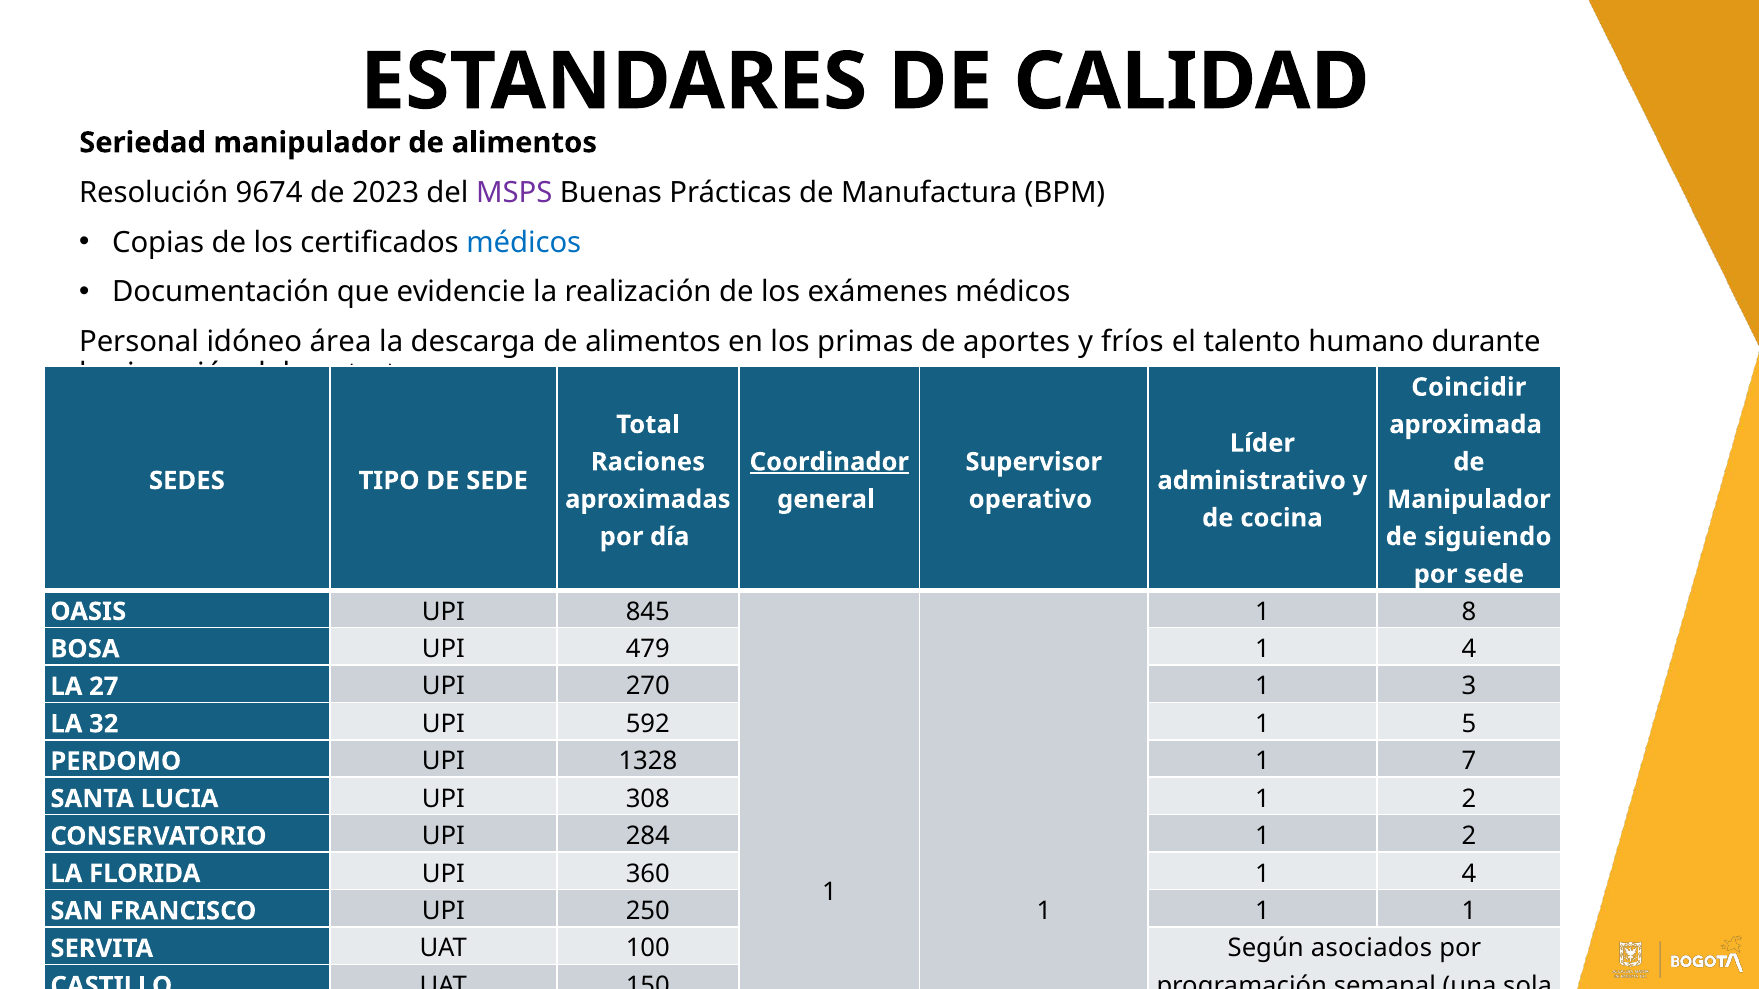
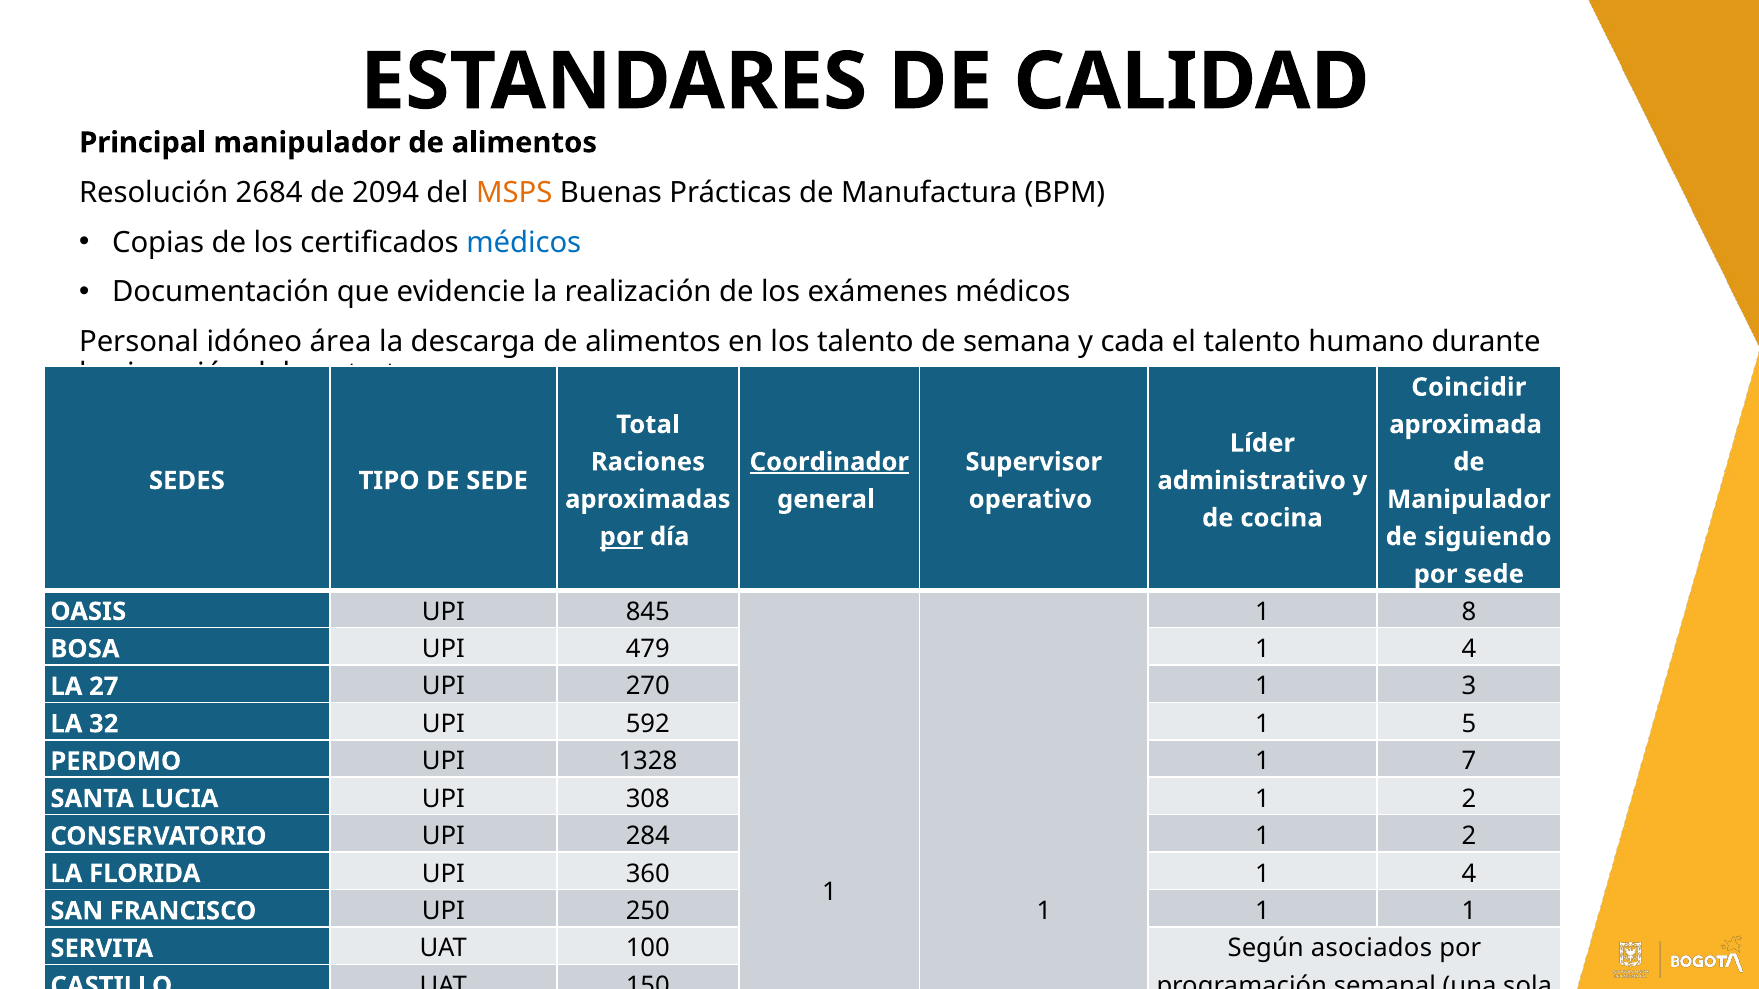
Seriedad: Seriedad -> Principal (143, 143)
9674: 9674 -> 2684 (269, 193)
2023: 2023 -> 2094 (386, 193)
MSPS colour: purple -> orange (514, 193)
los primas: primas -> talento (865, 342)
de aportes: aportes -> semana (1017, 342)
fríos: fríos -> cada (1133, 342)
por underline: none -> present (622, 537)
